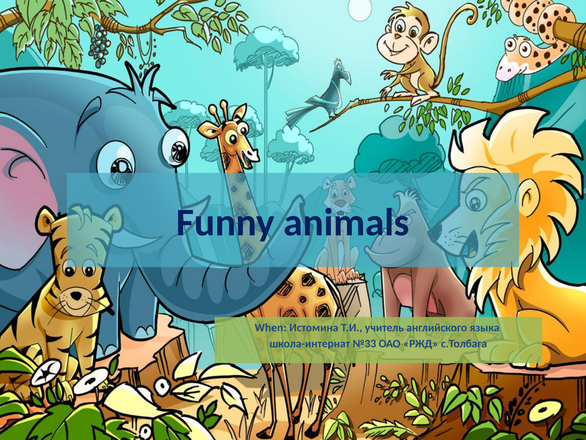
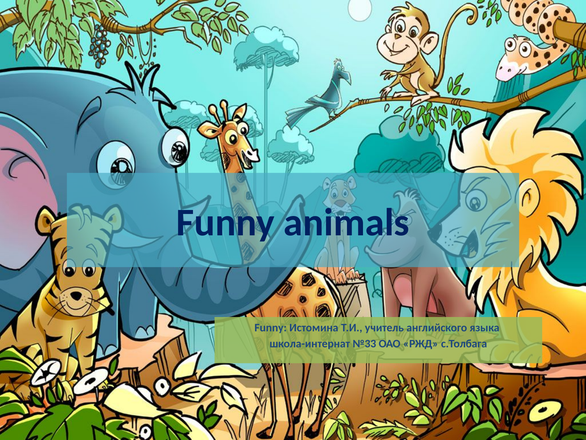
When: When -> Funny (271, 327)
